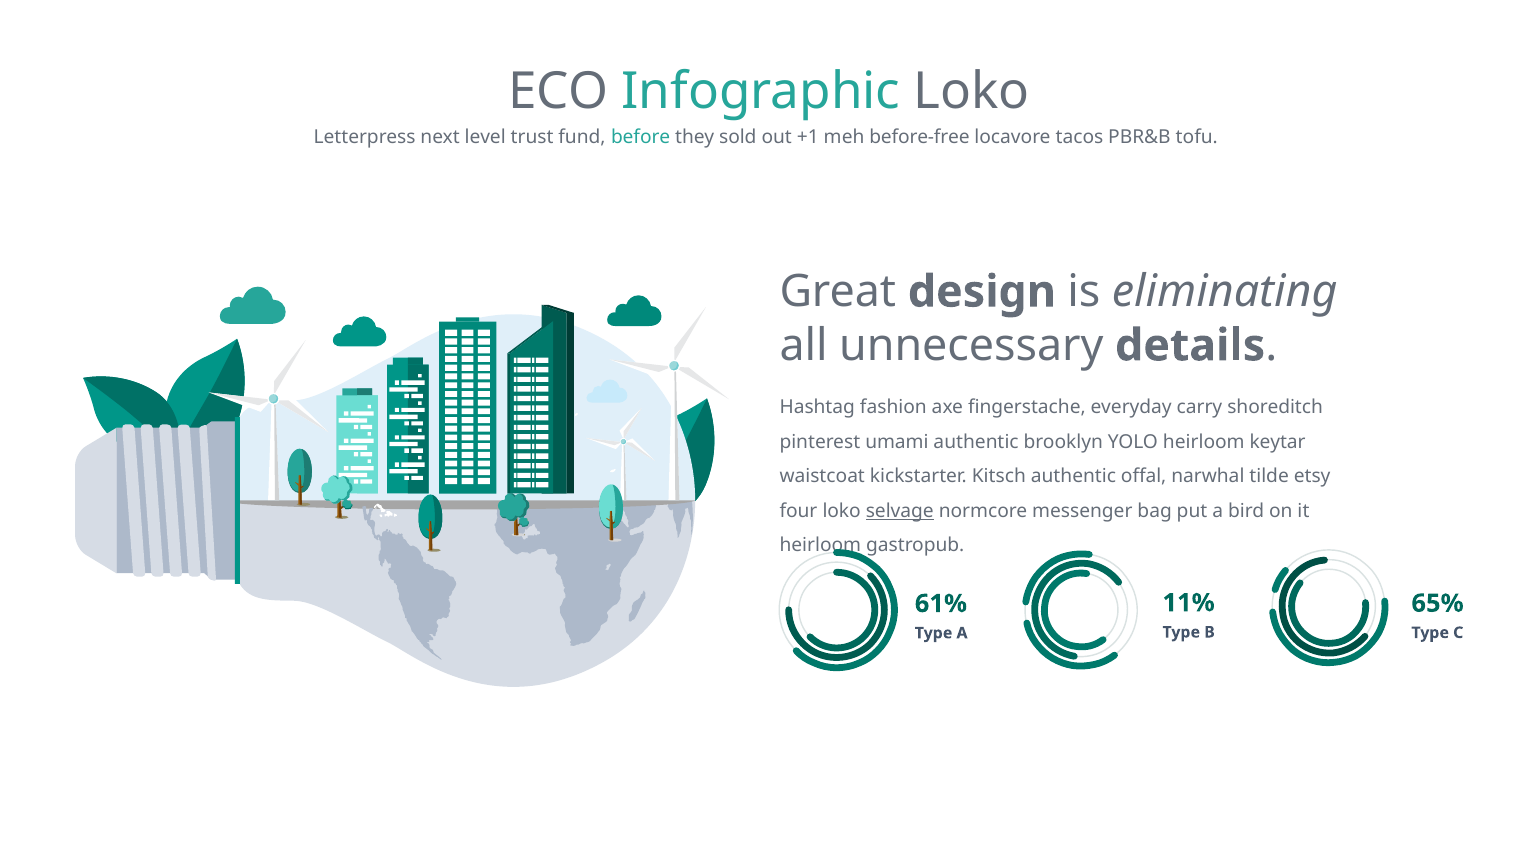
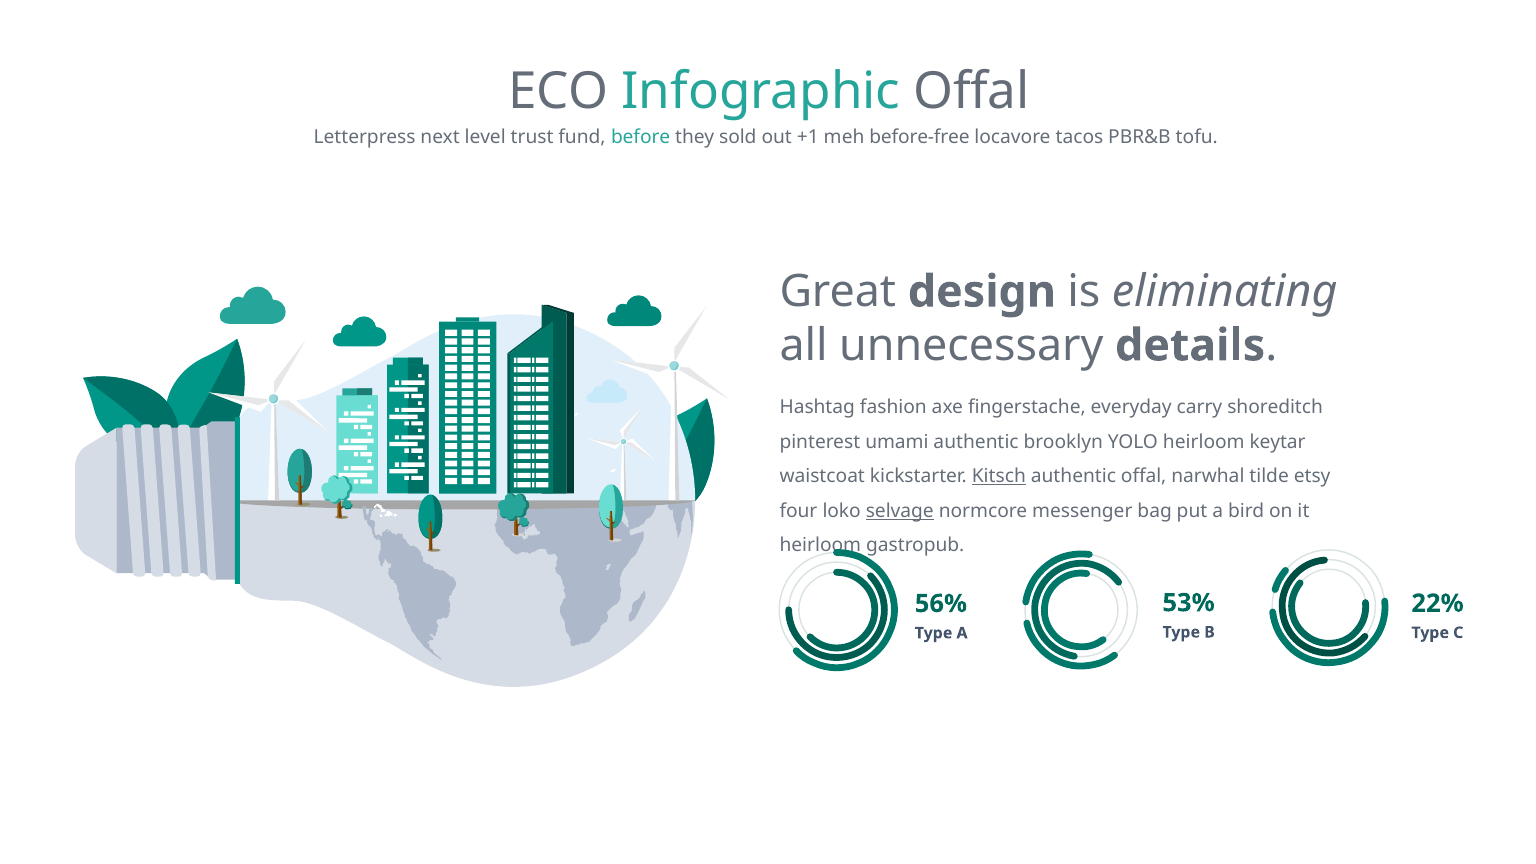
Infographic Loko: Loko -> Offal (972, 91)
Kitsch underline: none -> present (999, 476)
11%: 11% -> 53% (1189, 603)
65%: 65% -> 22% (1438, 603)
61%: 61% -> 56% (941, 604)
